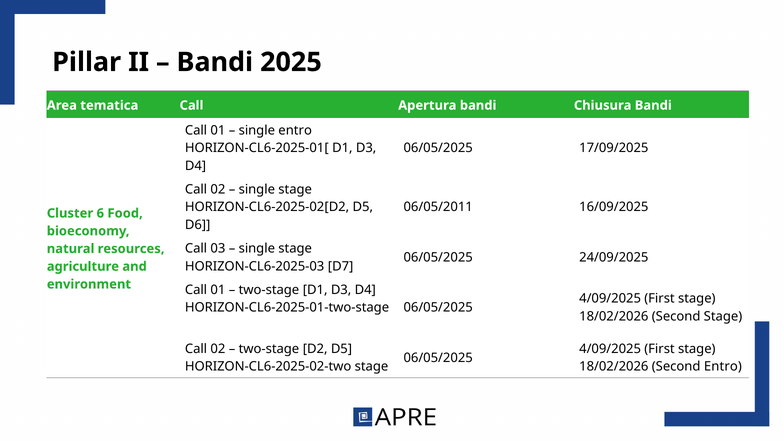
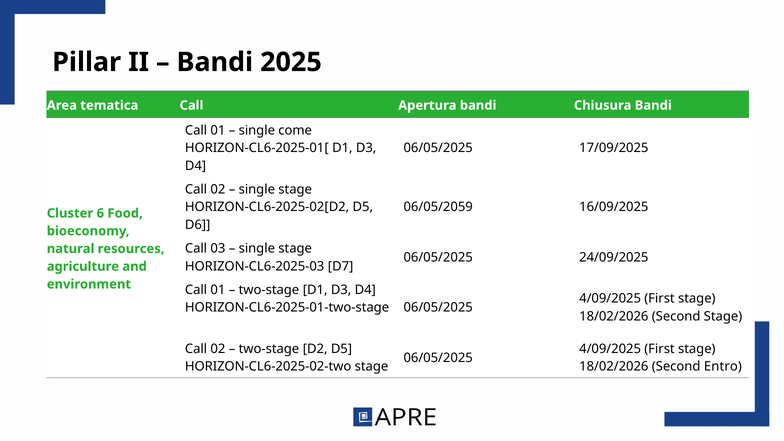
single entro: entro -> come (295, 130)
06/05/2011: 06/05/2011 -> 06/05/2059 (438, 207)
